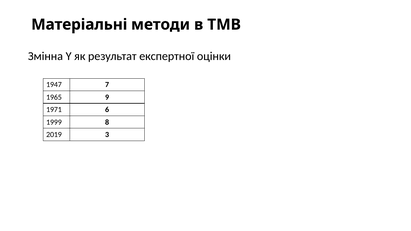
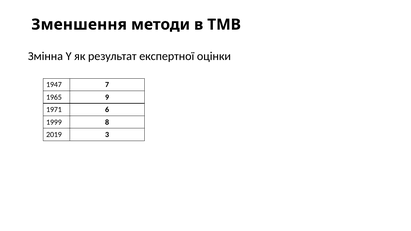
Матеріальні: Матеріальні -> Зменшення (79, 25)
